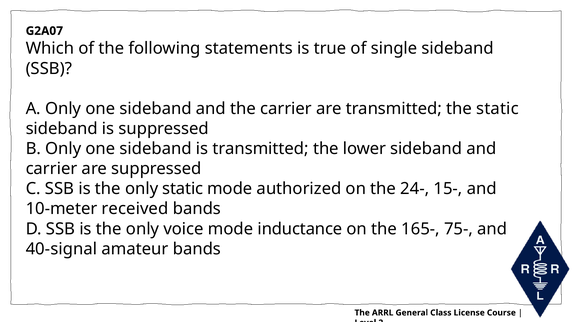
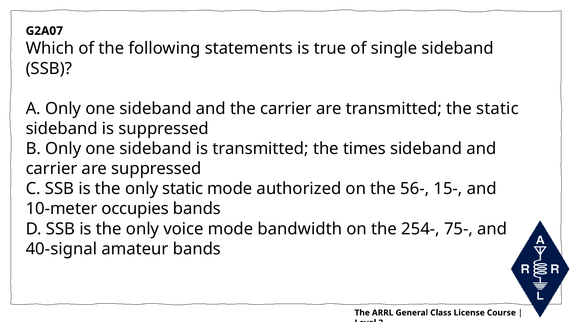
lower: lower -> times (364, 149)
24-: 24- -> 56- (415, 189)
received: received -> occupies (135, 209)
inductance: inductance -> bandwidth (300, 229)
165-: 165- -> 254- (421, 229)
